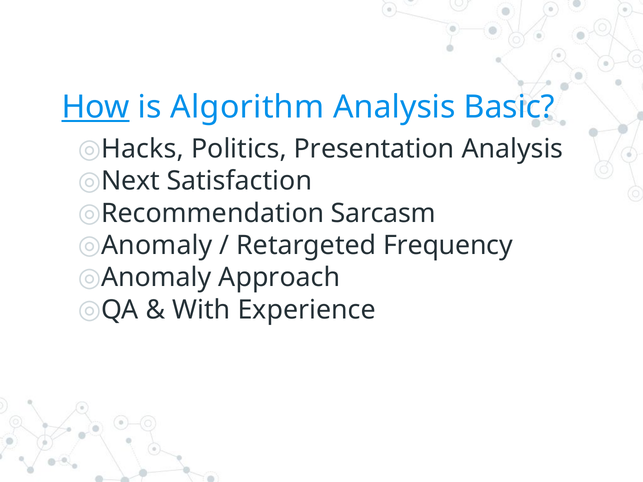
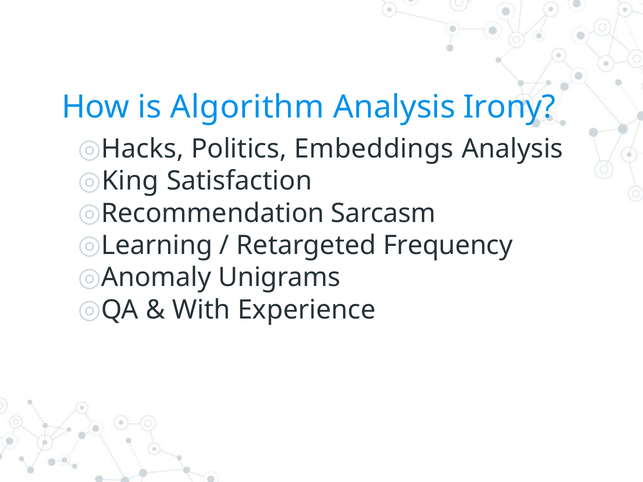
How underline: present -> none (96, 107)
Basic: Basic -> Irony (509, 107)
Presentation: Presentation -> Embeddings (374, 149)
Next: Next -> King (130, 181)
Anomaly: Anomaly -> Learning (157, 246)
Approach: Approach -> Unigrams (279, 278)
